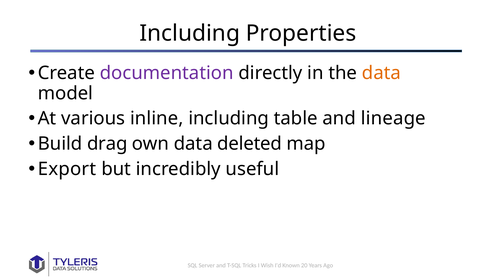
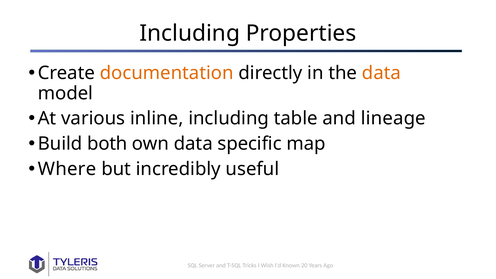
documentation colour: purple -> orange (167, 73)
drag: drag -> both (107, 144)
deleted: deleted -> specific (250, 144)
Export: Export -> Where (67, 169)
